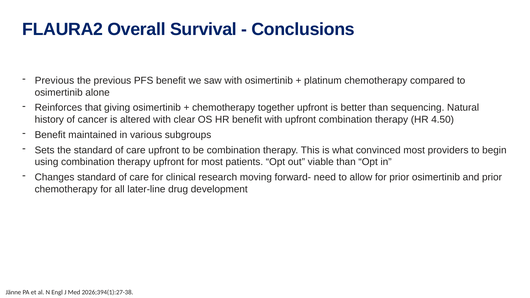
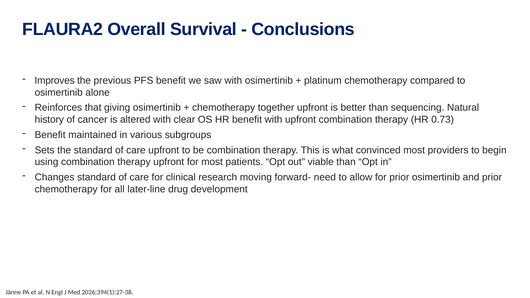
Previous: Previous -> Improves (55, 81)
4.50: 4.50 -> 0.73 (443, 120)
